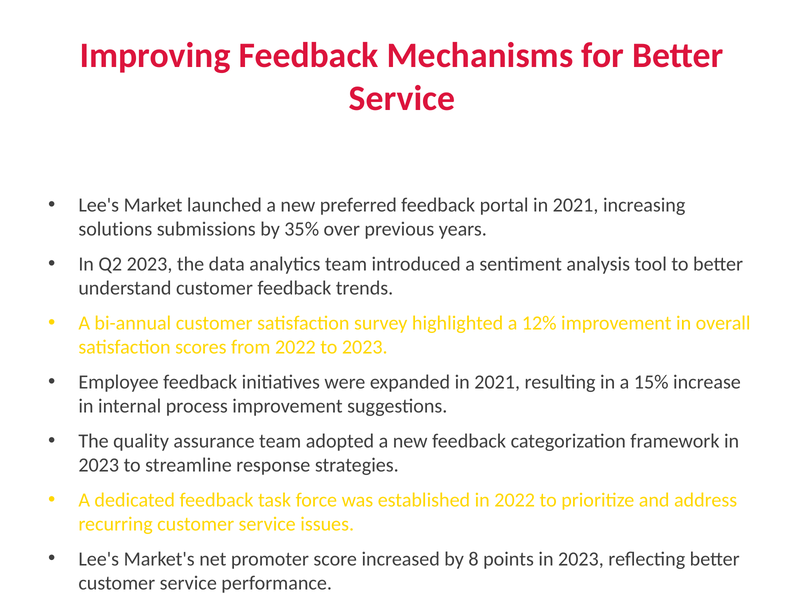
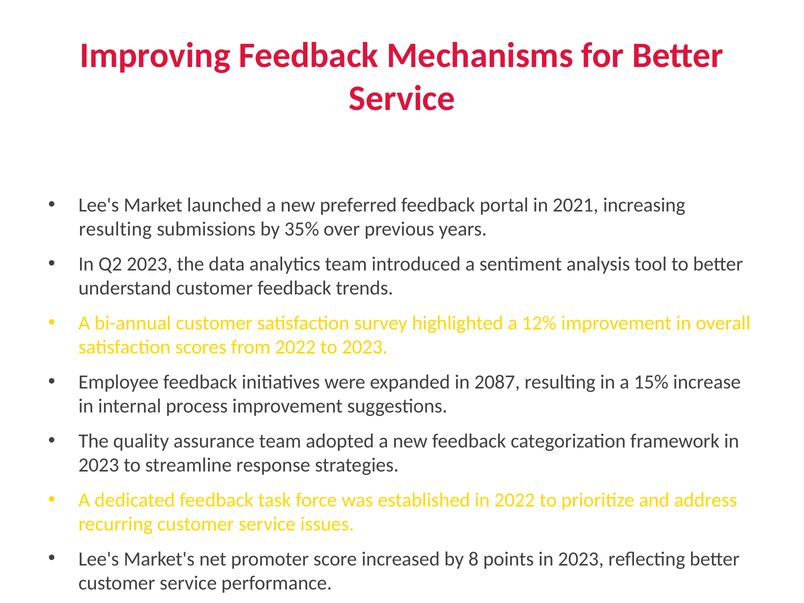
solutions: solutions -> resulting (115, 229)
expanded in 2021: 2021 -> 2087 (497, 382)
